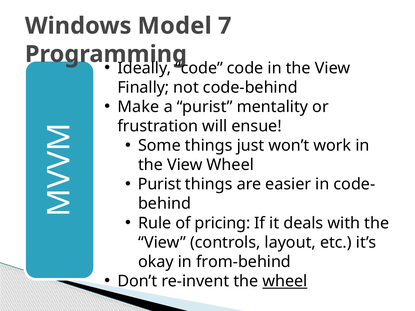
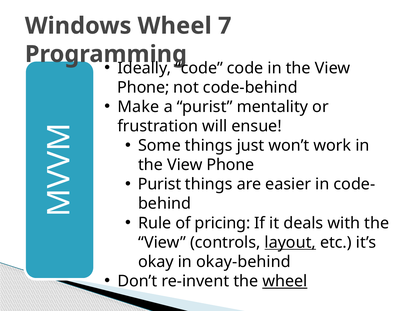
Windows Model: Model -> Wheel (175, 26)
Finally: Finally -> Phone (143, 88)
Wheel: Wheel -> Phone (230, 165)
layout underline: none -> present (290, 243)
from-behind: from-behind -> okay-behind (243, 262)
